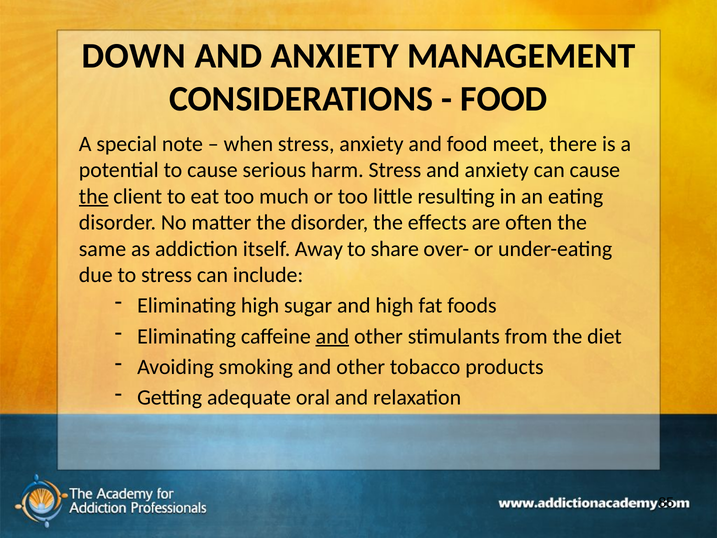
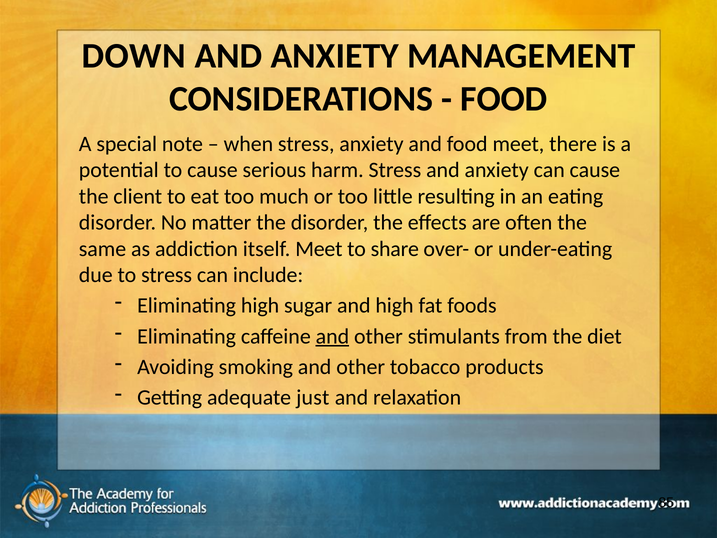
the underline: present -> none (94, 196)
itself Away: Away -> Meet (319, 249)
oral: oral -> just (313, 397)
